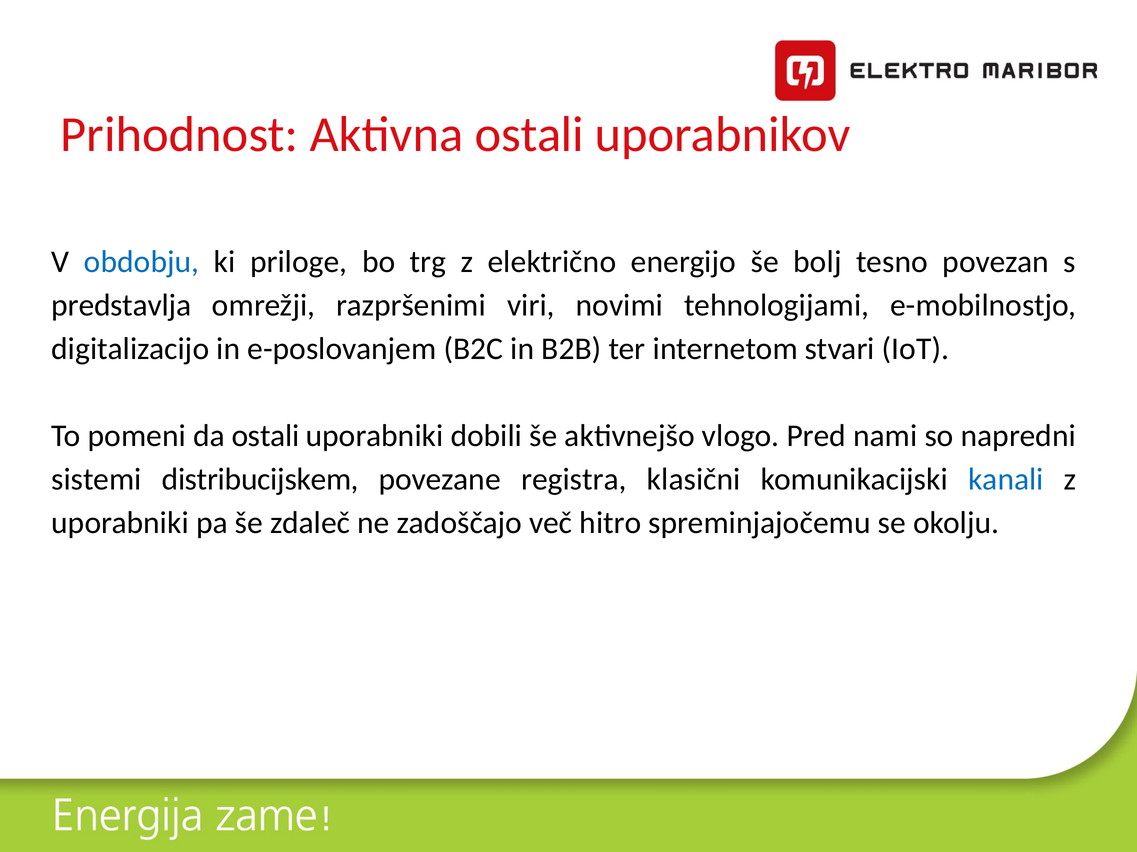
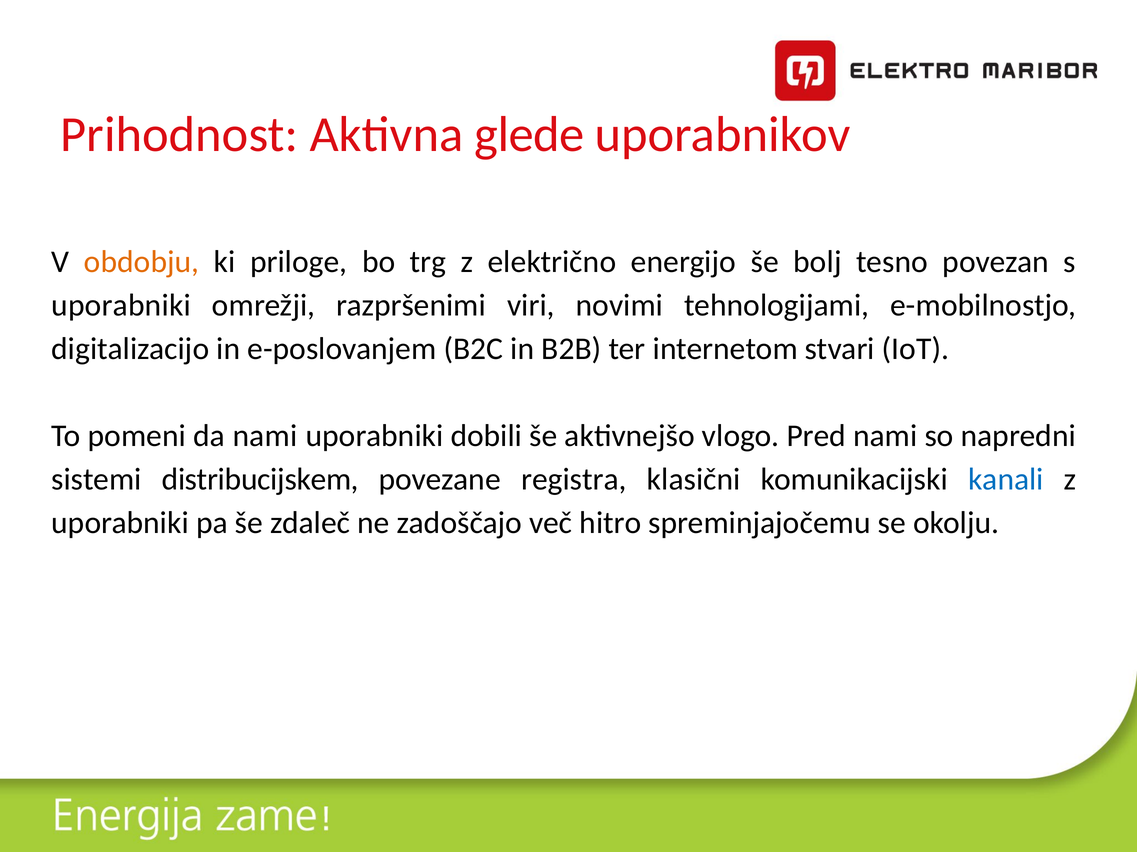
Aktivna ostali: ostali -> glede (529, 135)
obdobju colour: blue -> orange (142, 262)
predstavlja: predstavlja -> uporabniki (121, 305)
da ostali: ostali -> nami (265, 436)
